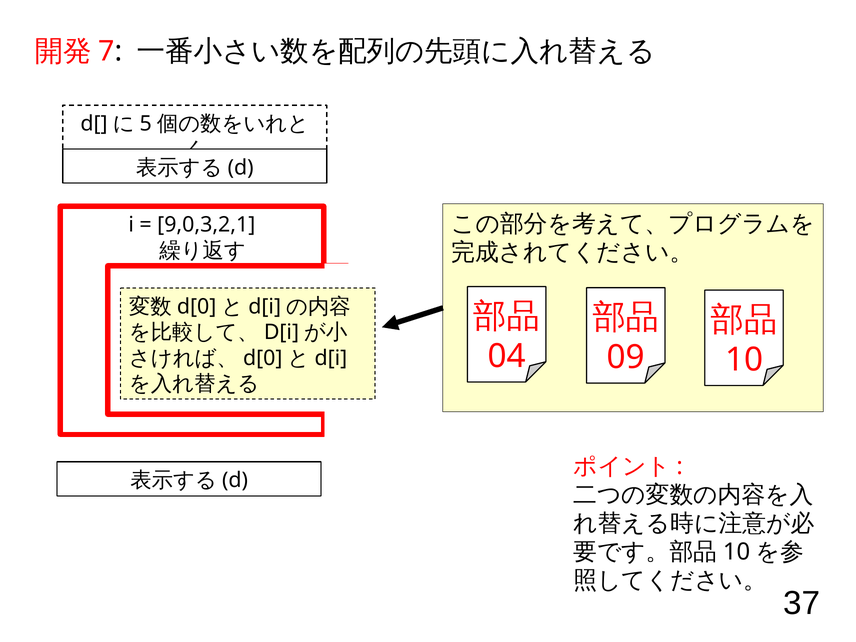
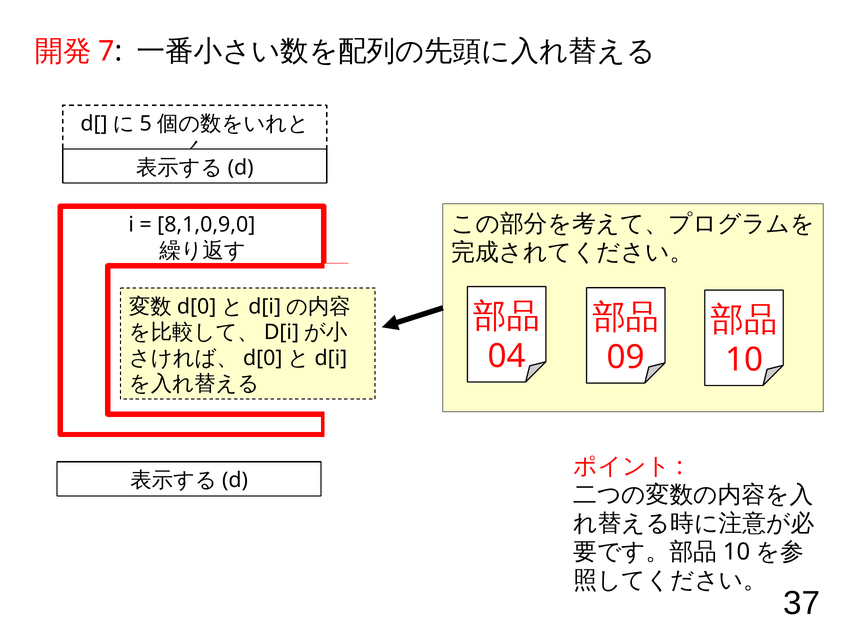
9,0,3,2,1: 9,0,3,2,1 -> 8,1,0,9,0 (206, 225)
